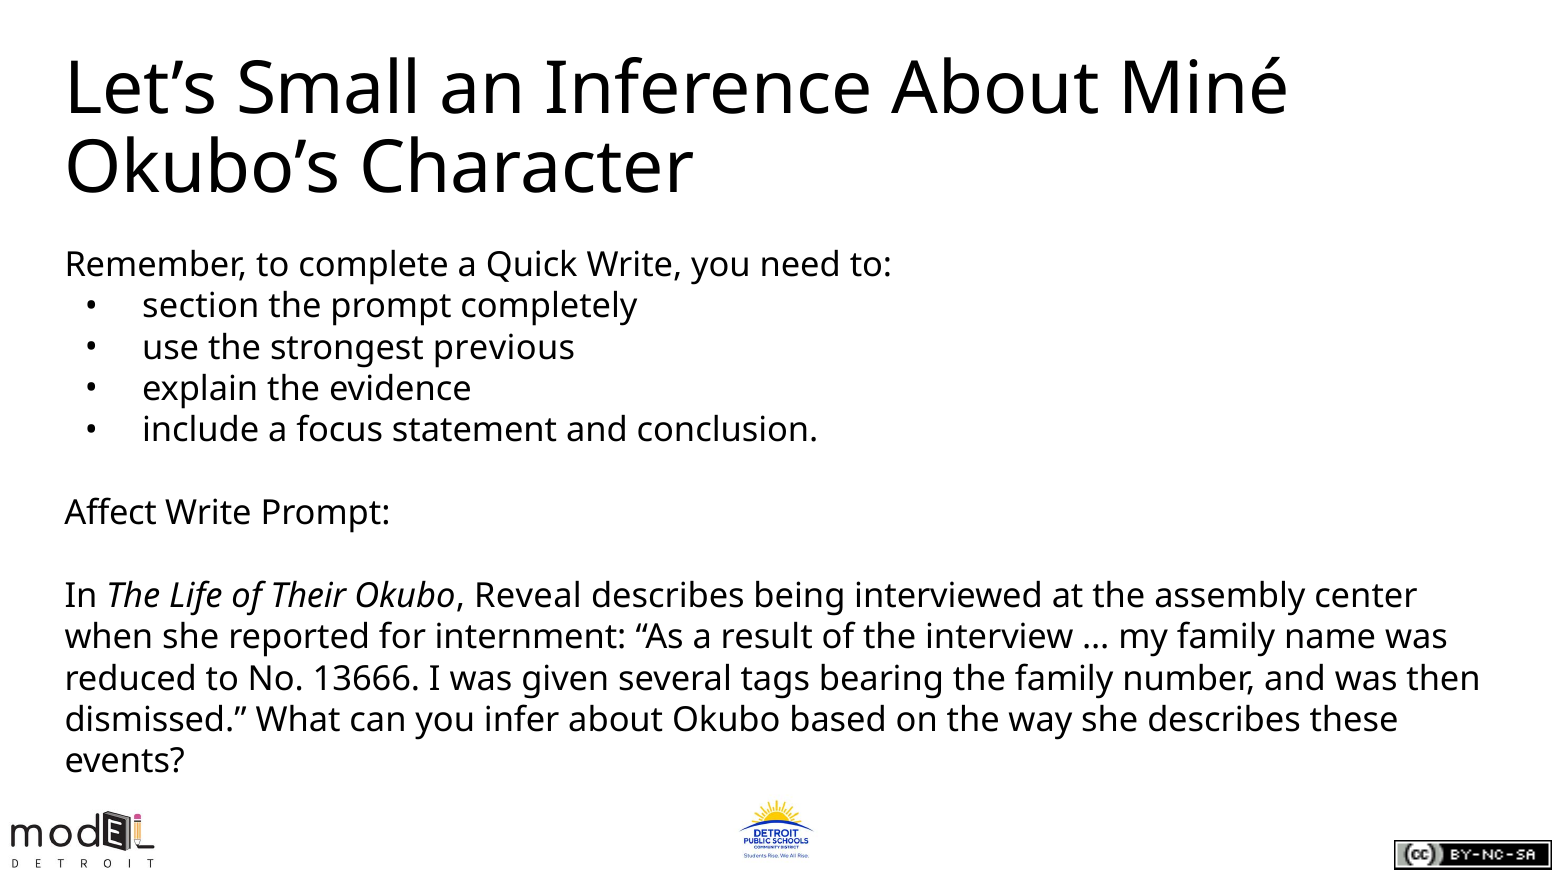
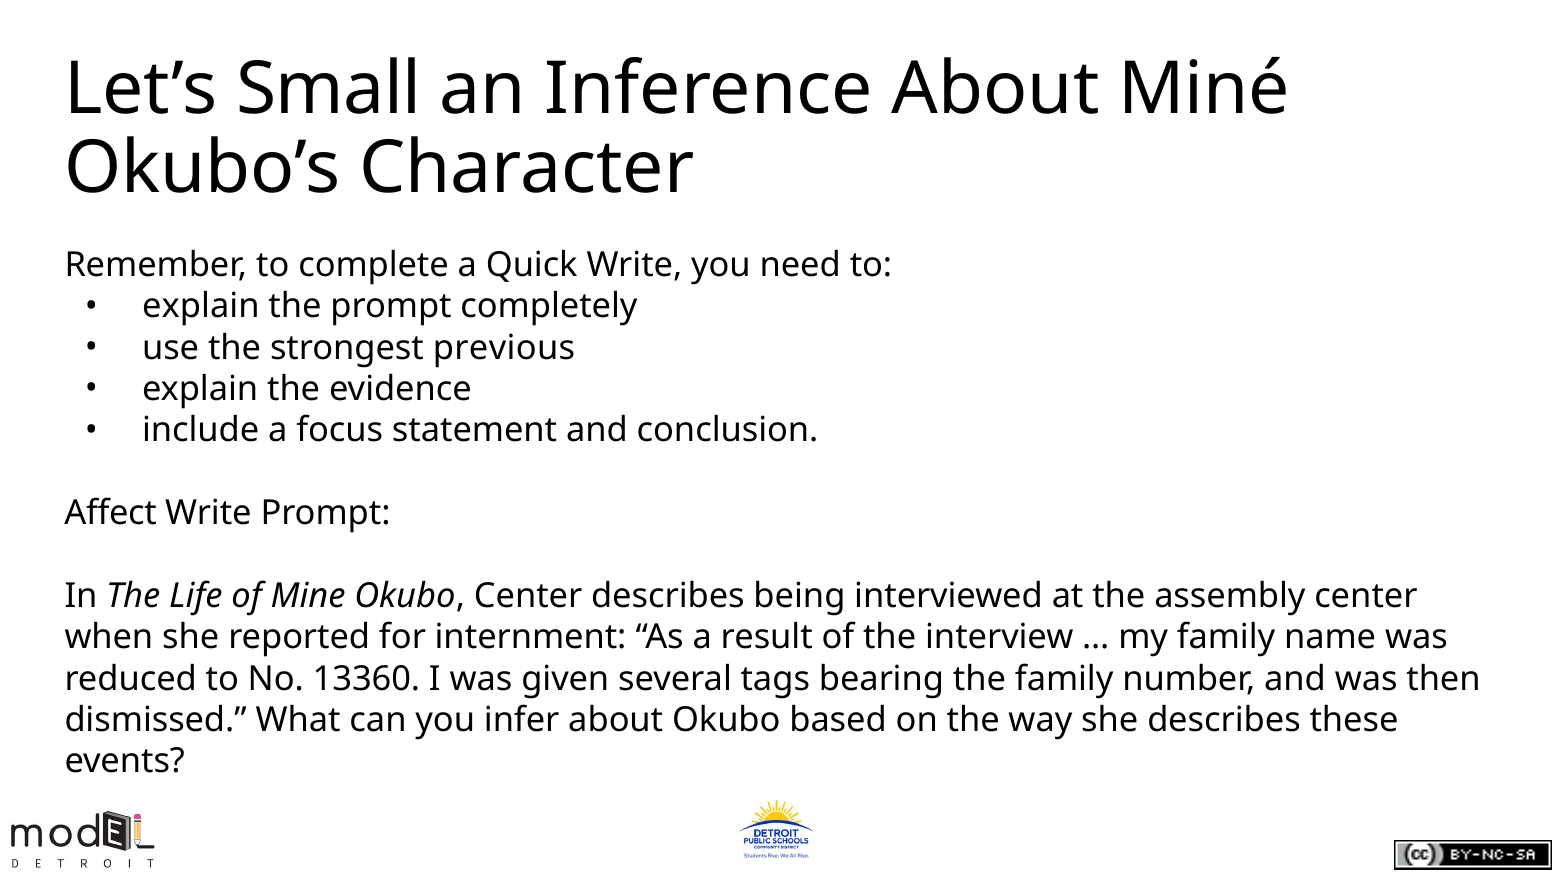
section: section -> explain (201, 306)
Their: Their -> Mine (308, 596)
Okubo Reveal: Reveal -> Center (528, 596)
13666: 13666 -> 13360 (366, 679)
